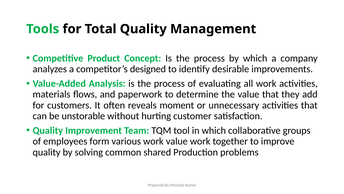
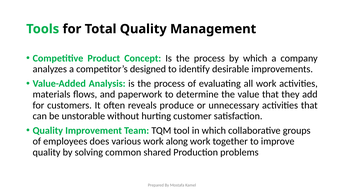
moment: moment -> produce (177, 105)
form: form -> does (99, 141)
work value: value -> along (177, 141)
